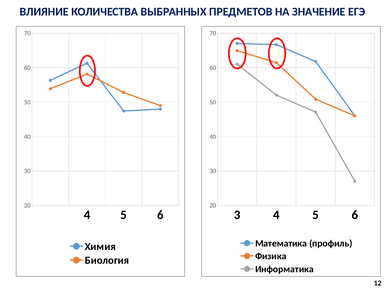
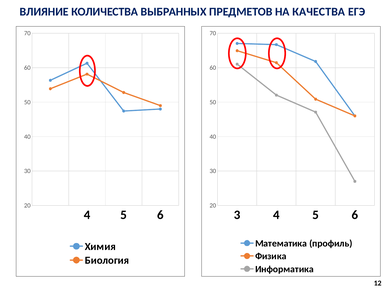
ЗНАЧЕНИЕ: ЗНАЧЕНИЕ -> КАЧЕСТВА (319, 12)
